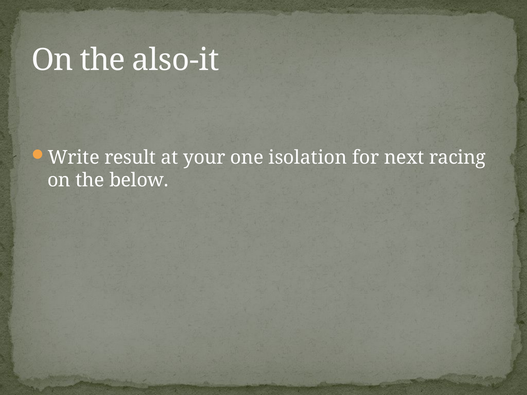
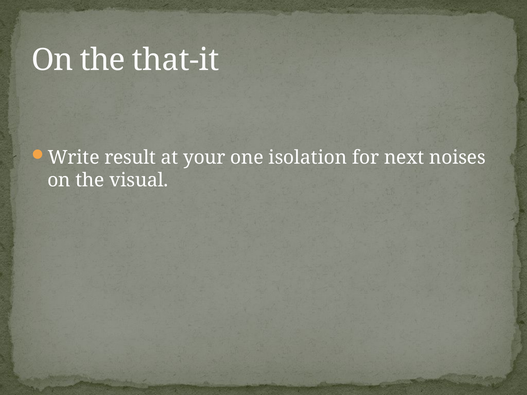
also-it: also-it -> that-it (176, 60)
racing: racing -> noises (457, 158)
below: below -> visual (139, 180)
